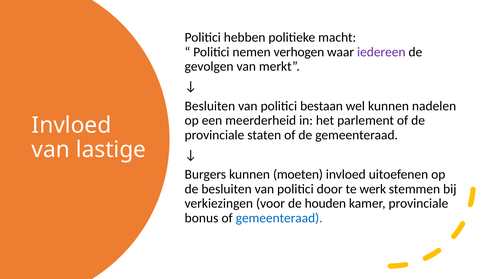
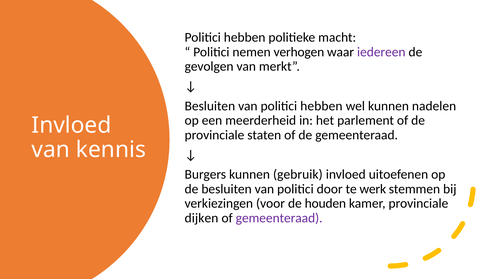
van politici bestaan: bestaan -> hebben (321, 106)
lastige: lastige -> kennis (111, 150)
moeten: moeten -> gebruik (298, 174)
bonus: bonus -> dijken (202, 218)
gemeenteraad colour: blue -> purple (279, 218)
